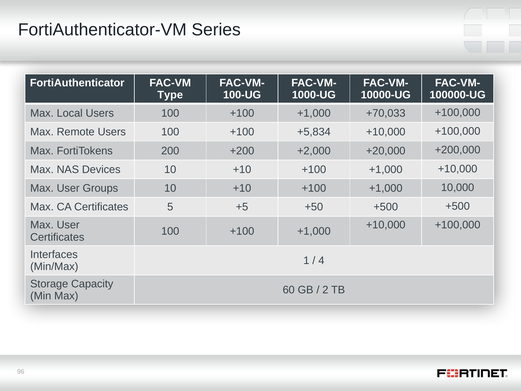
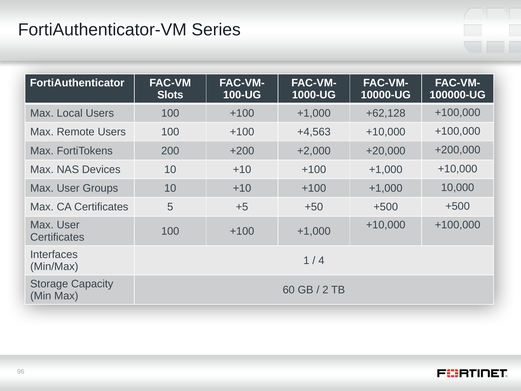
Type: Type -> Slots (170, 95)
+70,033: +70,033 -> +62,128 (386, 113)
+5,834: +5,834 -> +4,563 (314, 132)
